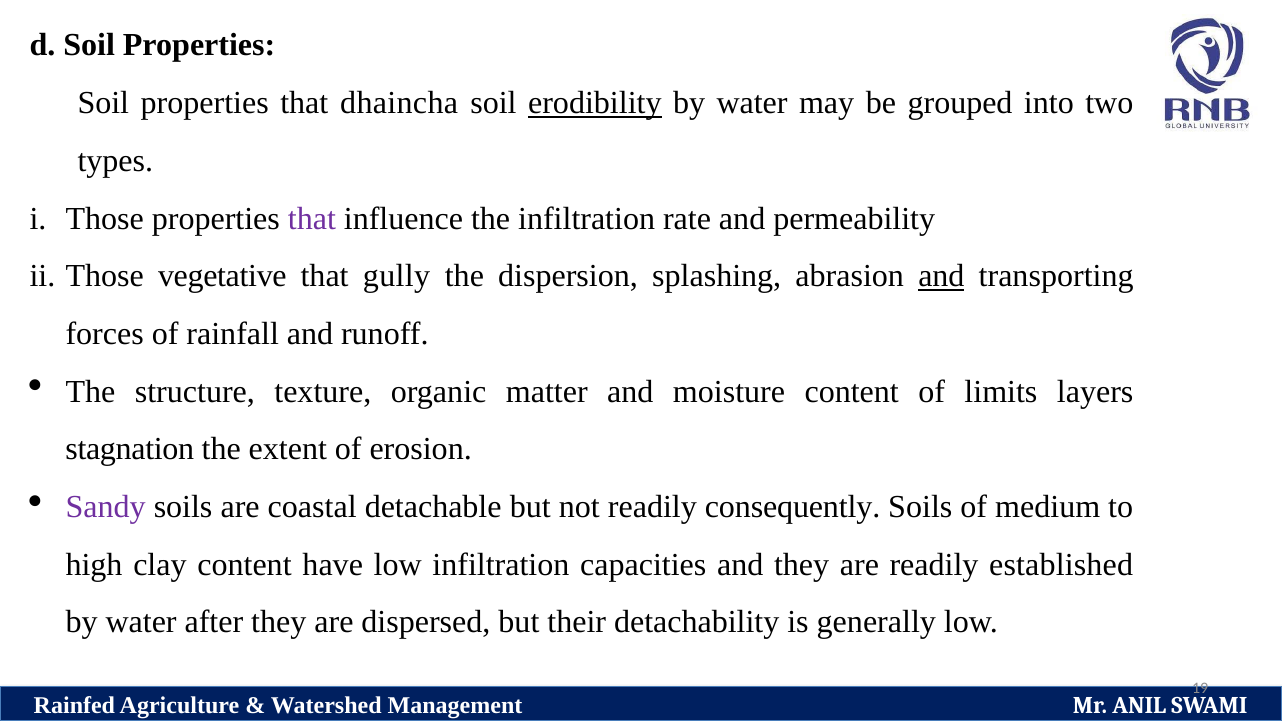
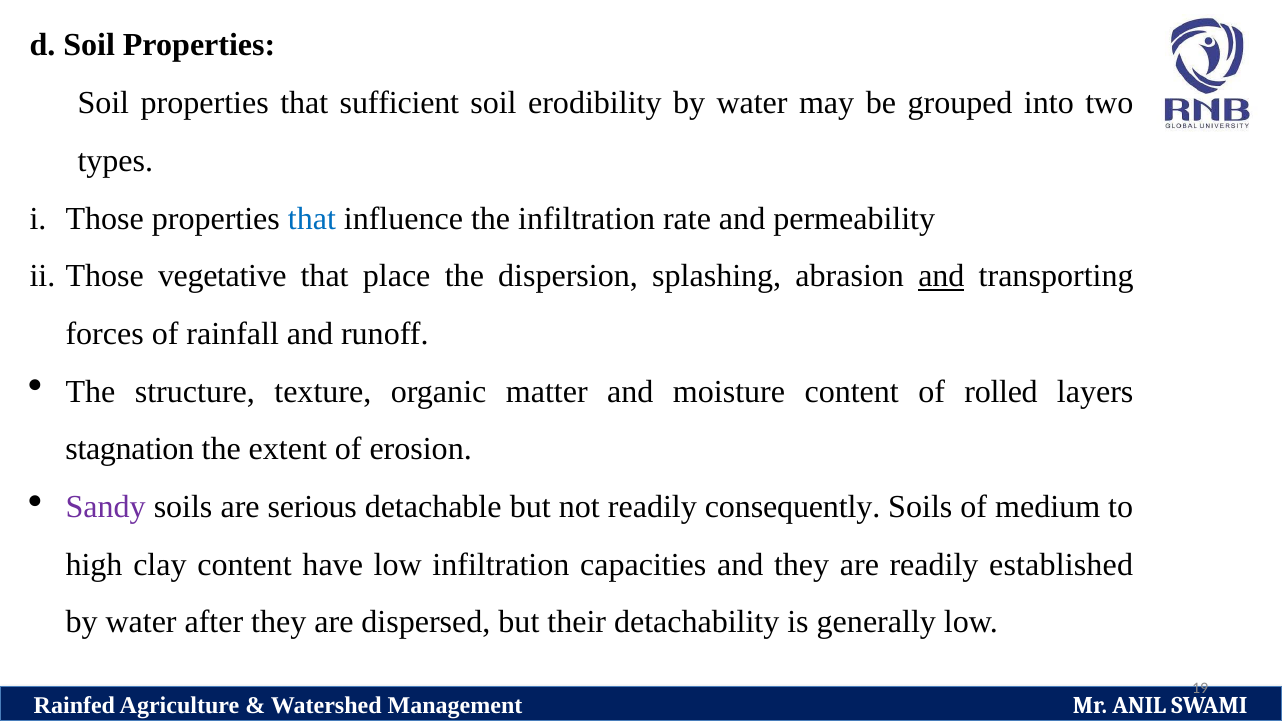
dhaincha: dhaincha -> sufficient (399, 103)
erodibility underline: present -> none (595, 103)
that colour: purple -> blue (312, 218)
gully: gully -> place (397, 276)
limits: limits -> rolled (1001, 392)
coastal: coastal -> serious (312, 507)
